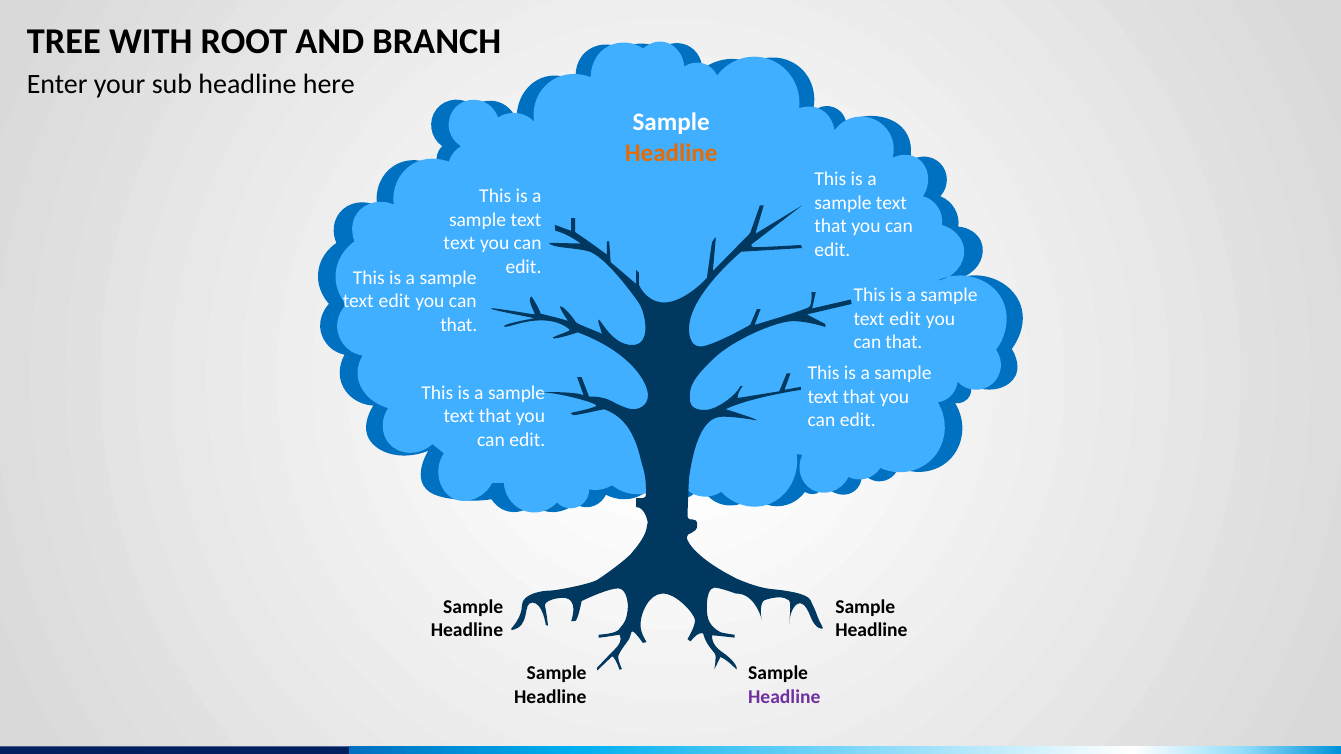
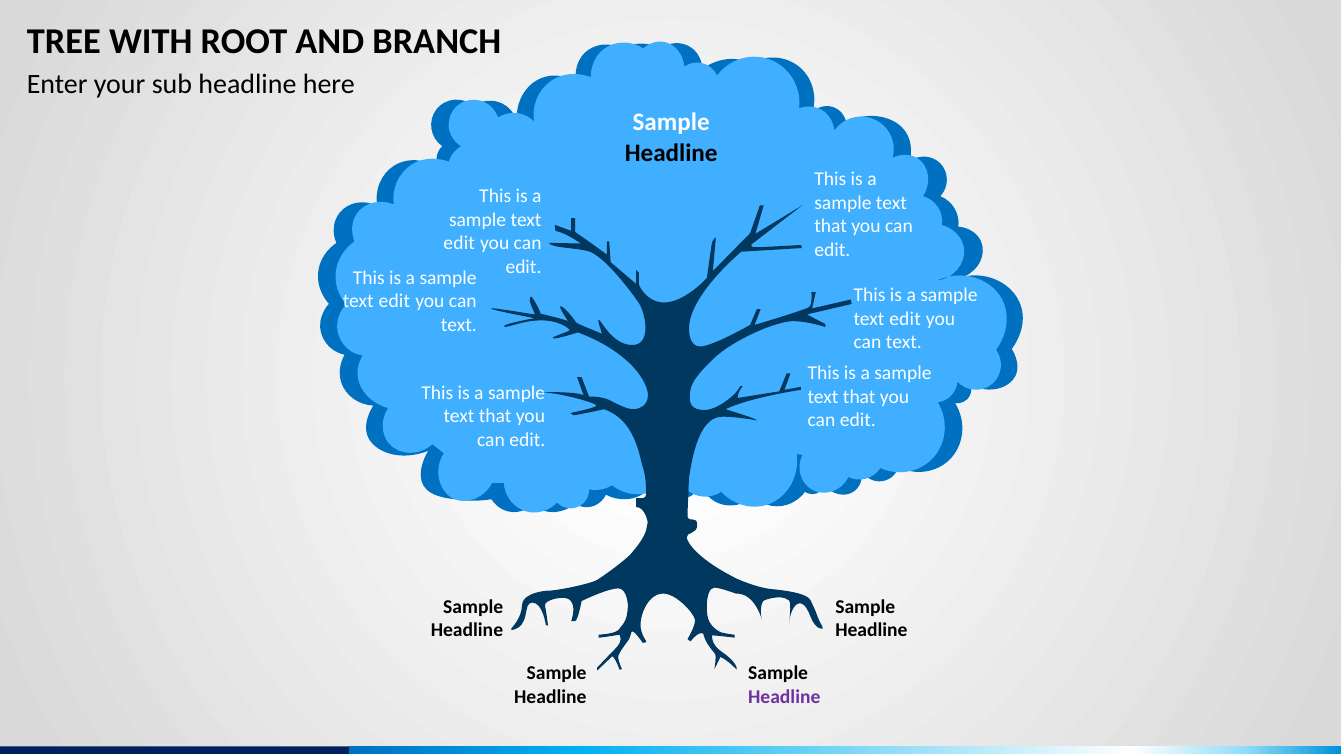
Headline colour: orange -> black (671, 153)
text: text -> edit (459, 243)
that: that -> text (459, 325)
that: that -> text (904, 343)
